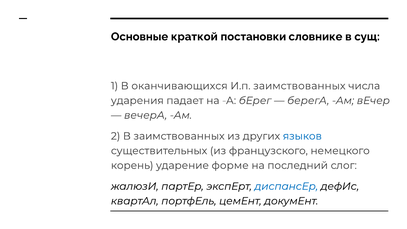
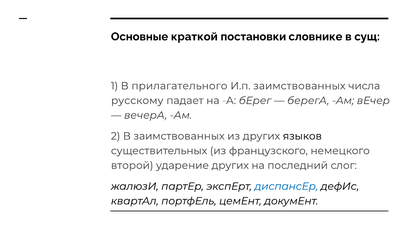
оканчивающихся: оканчивающихся -> прилагательного (179, 86)
ударения: ударения -> русскому (137, 101)
языков colour: blue -> black (302, 136)
корень: корень -> второй (132, 165)
ударение форме: форме -> других (230, 165)
